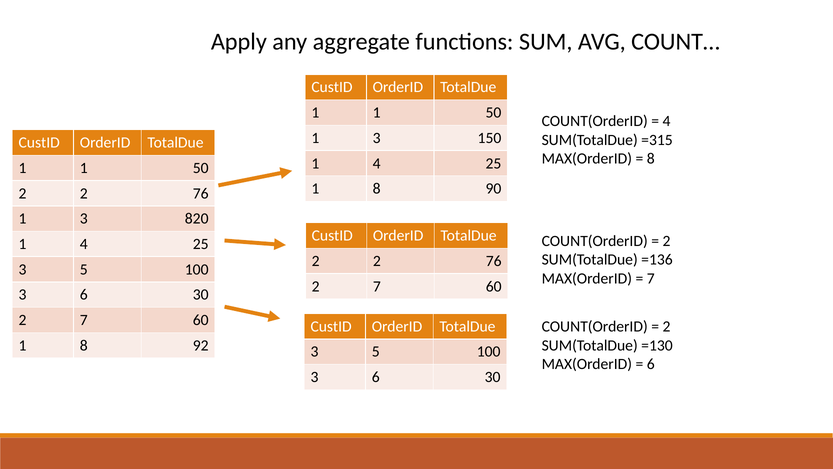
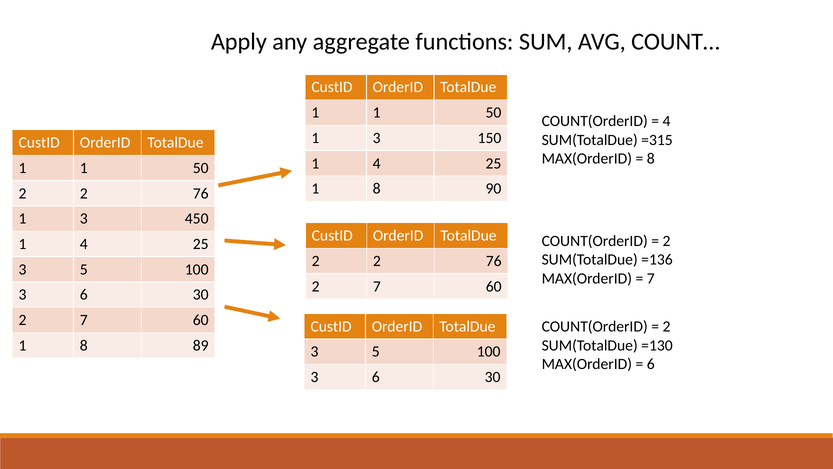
820: 820 -> 450 (197, 219)
92: 92 -> 89 (201, 345)
